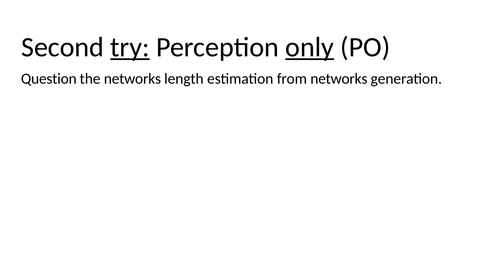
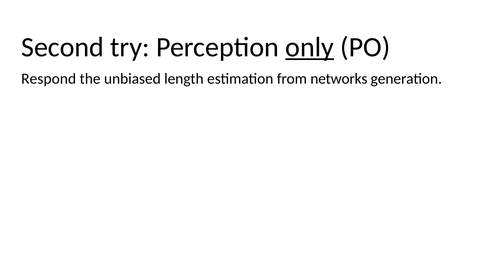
try underline: present -> none (130, 47)
Question: Question -> Respond (49, 79)
the networks: networks -> unbiased (132, 79)
